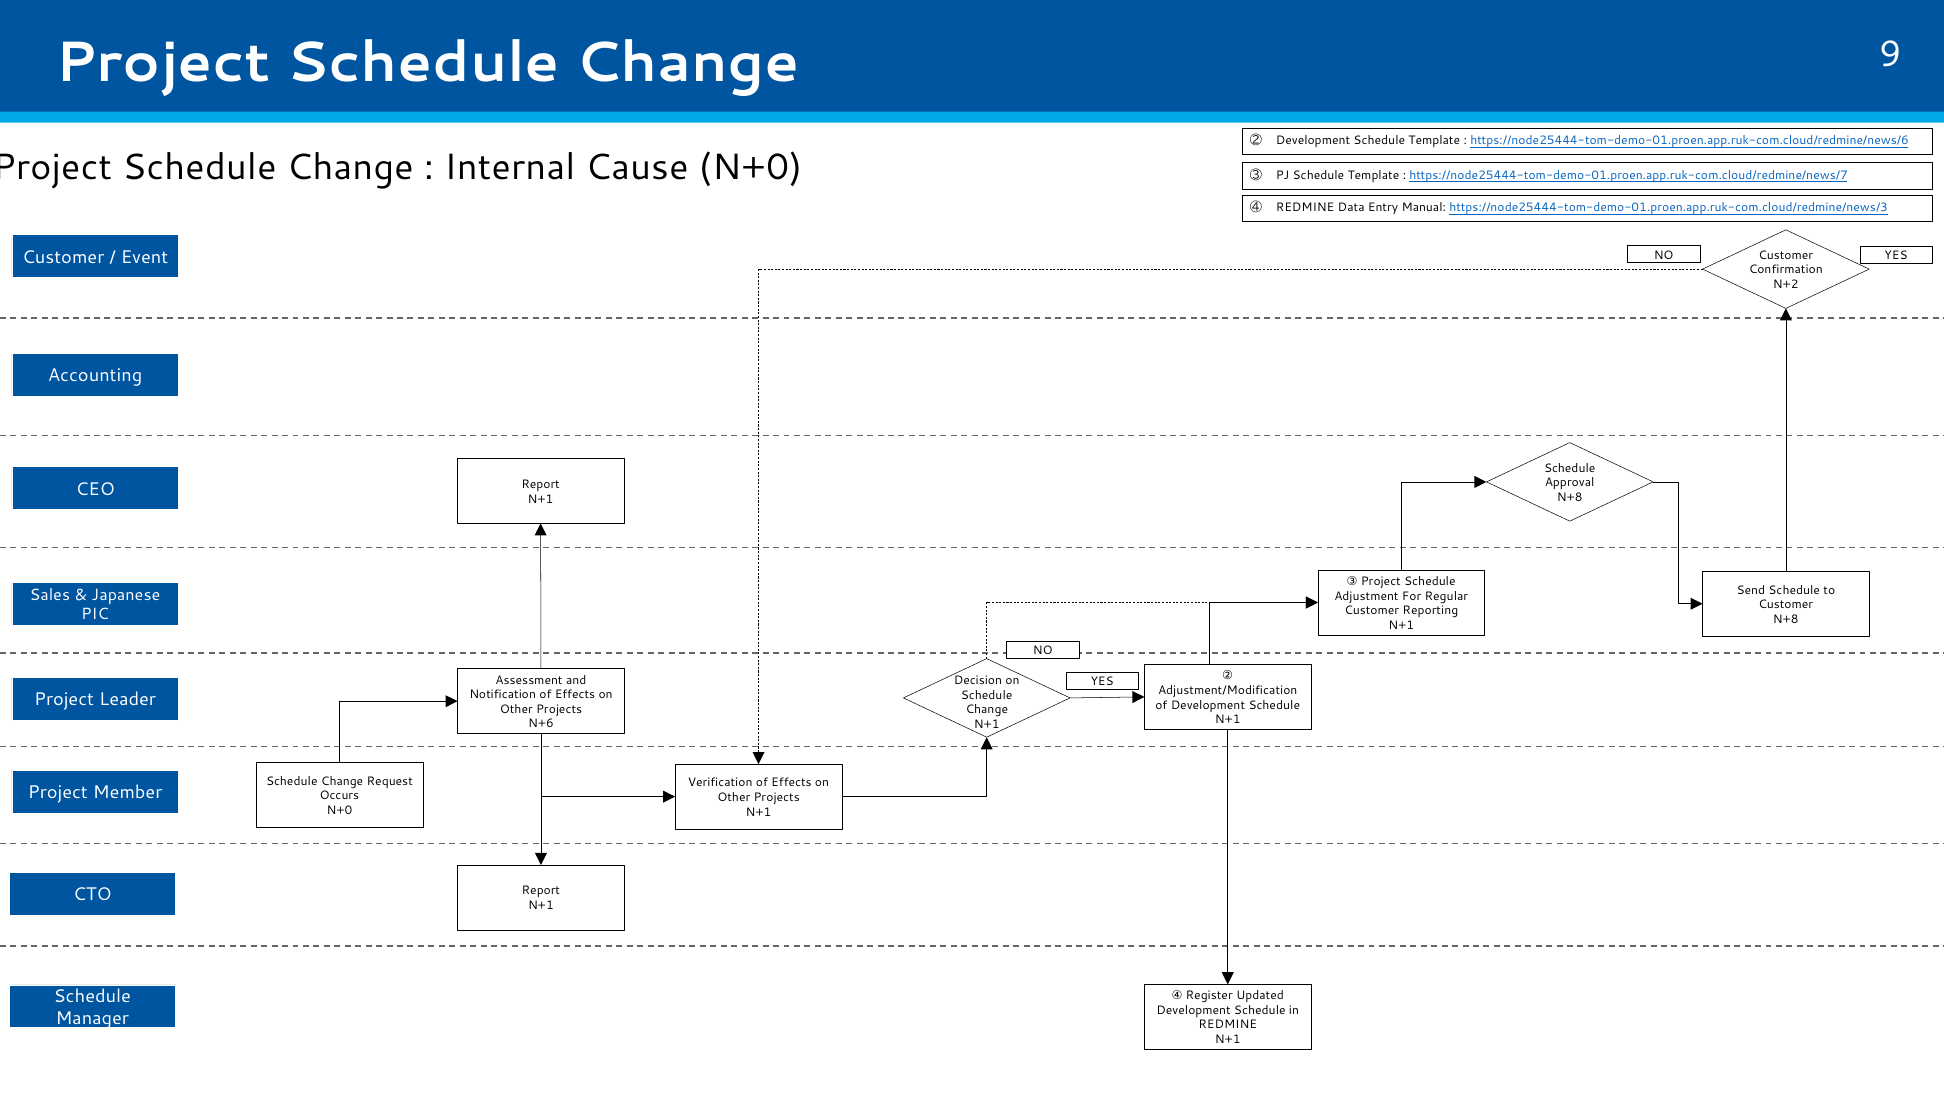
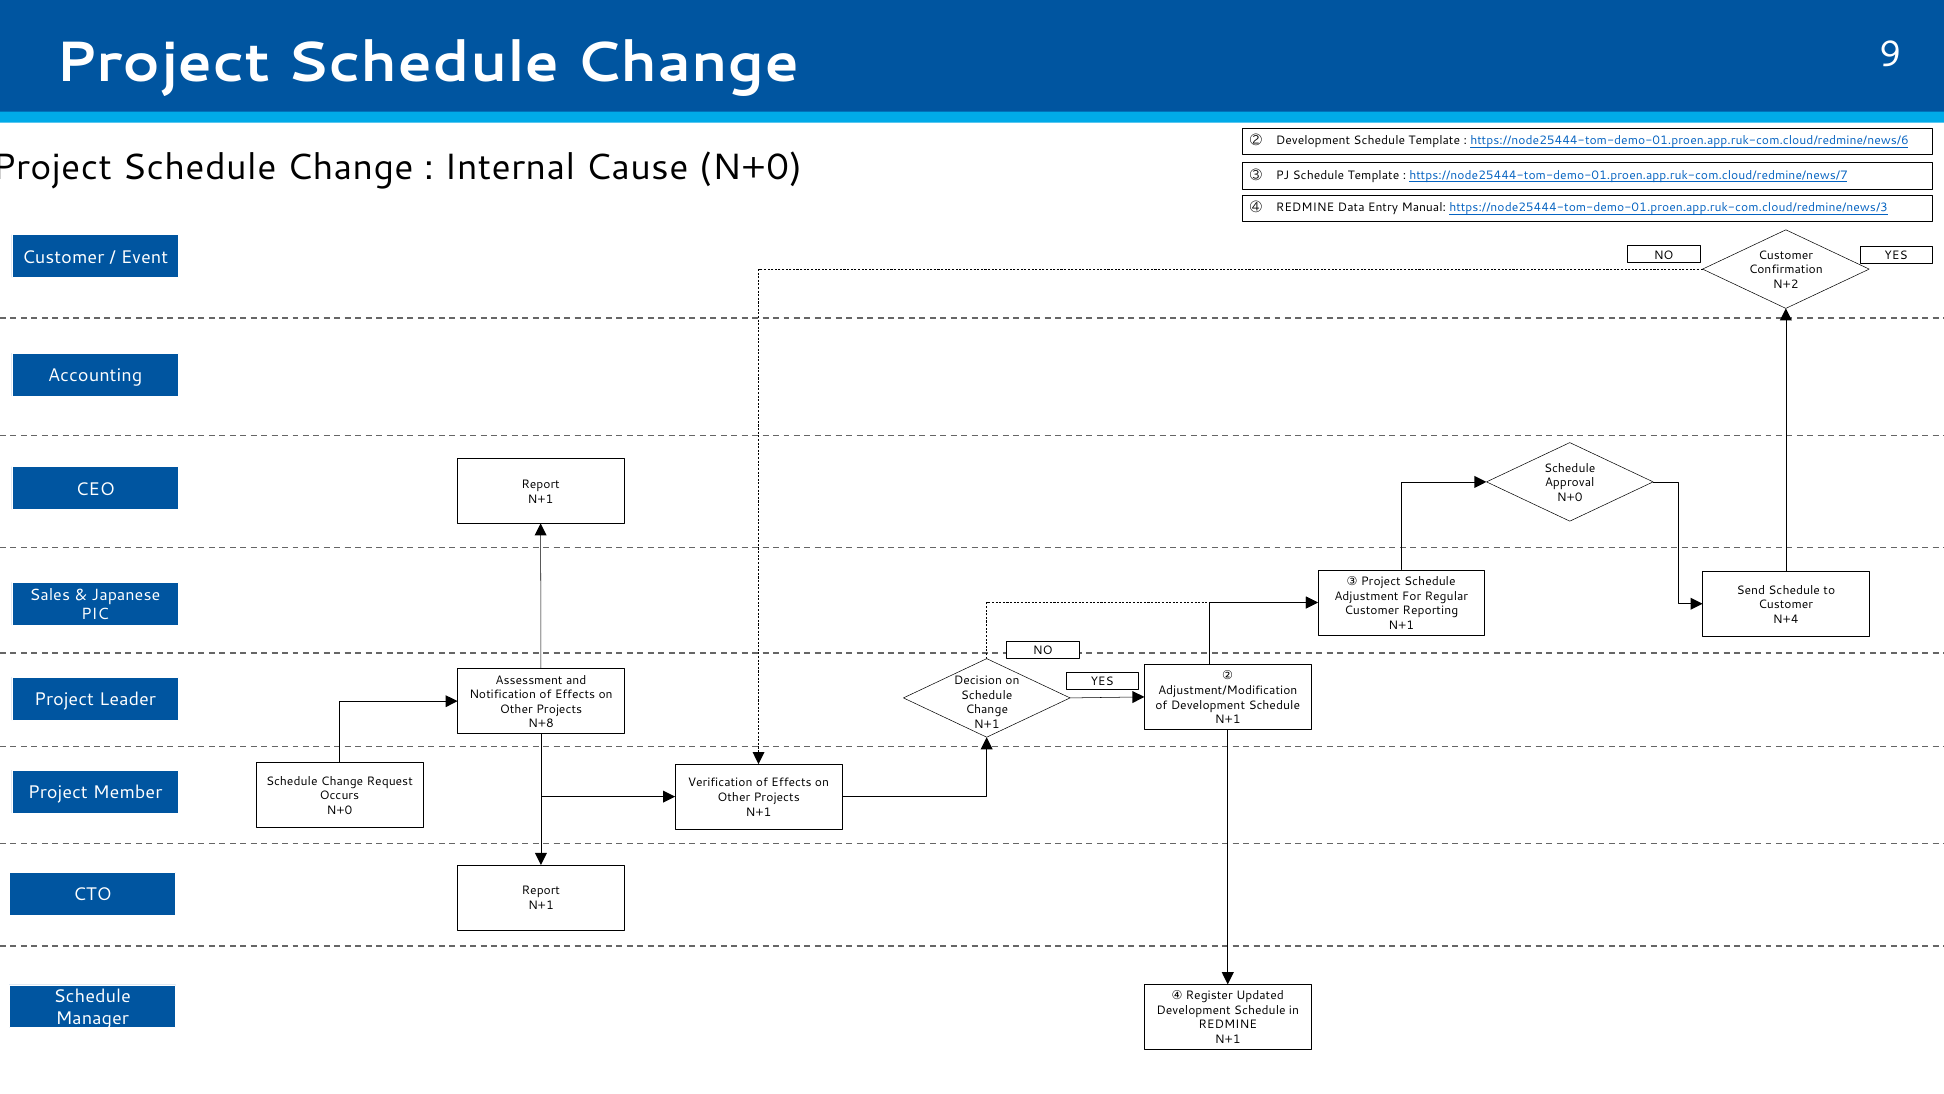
N+8: N+8 -> N+0 (1570, 497)
N+8: N+8 -> N+4 (1786, 619)
N+6: N+6 -> N+8 (541, 723)
